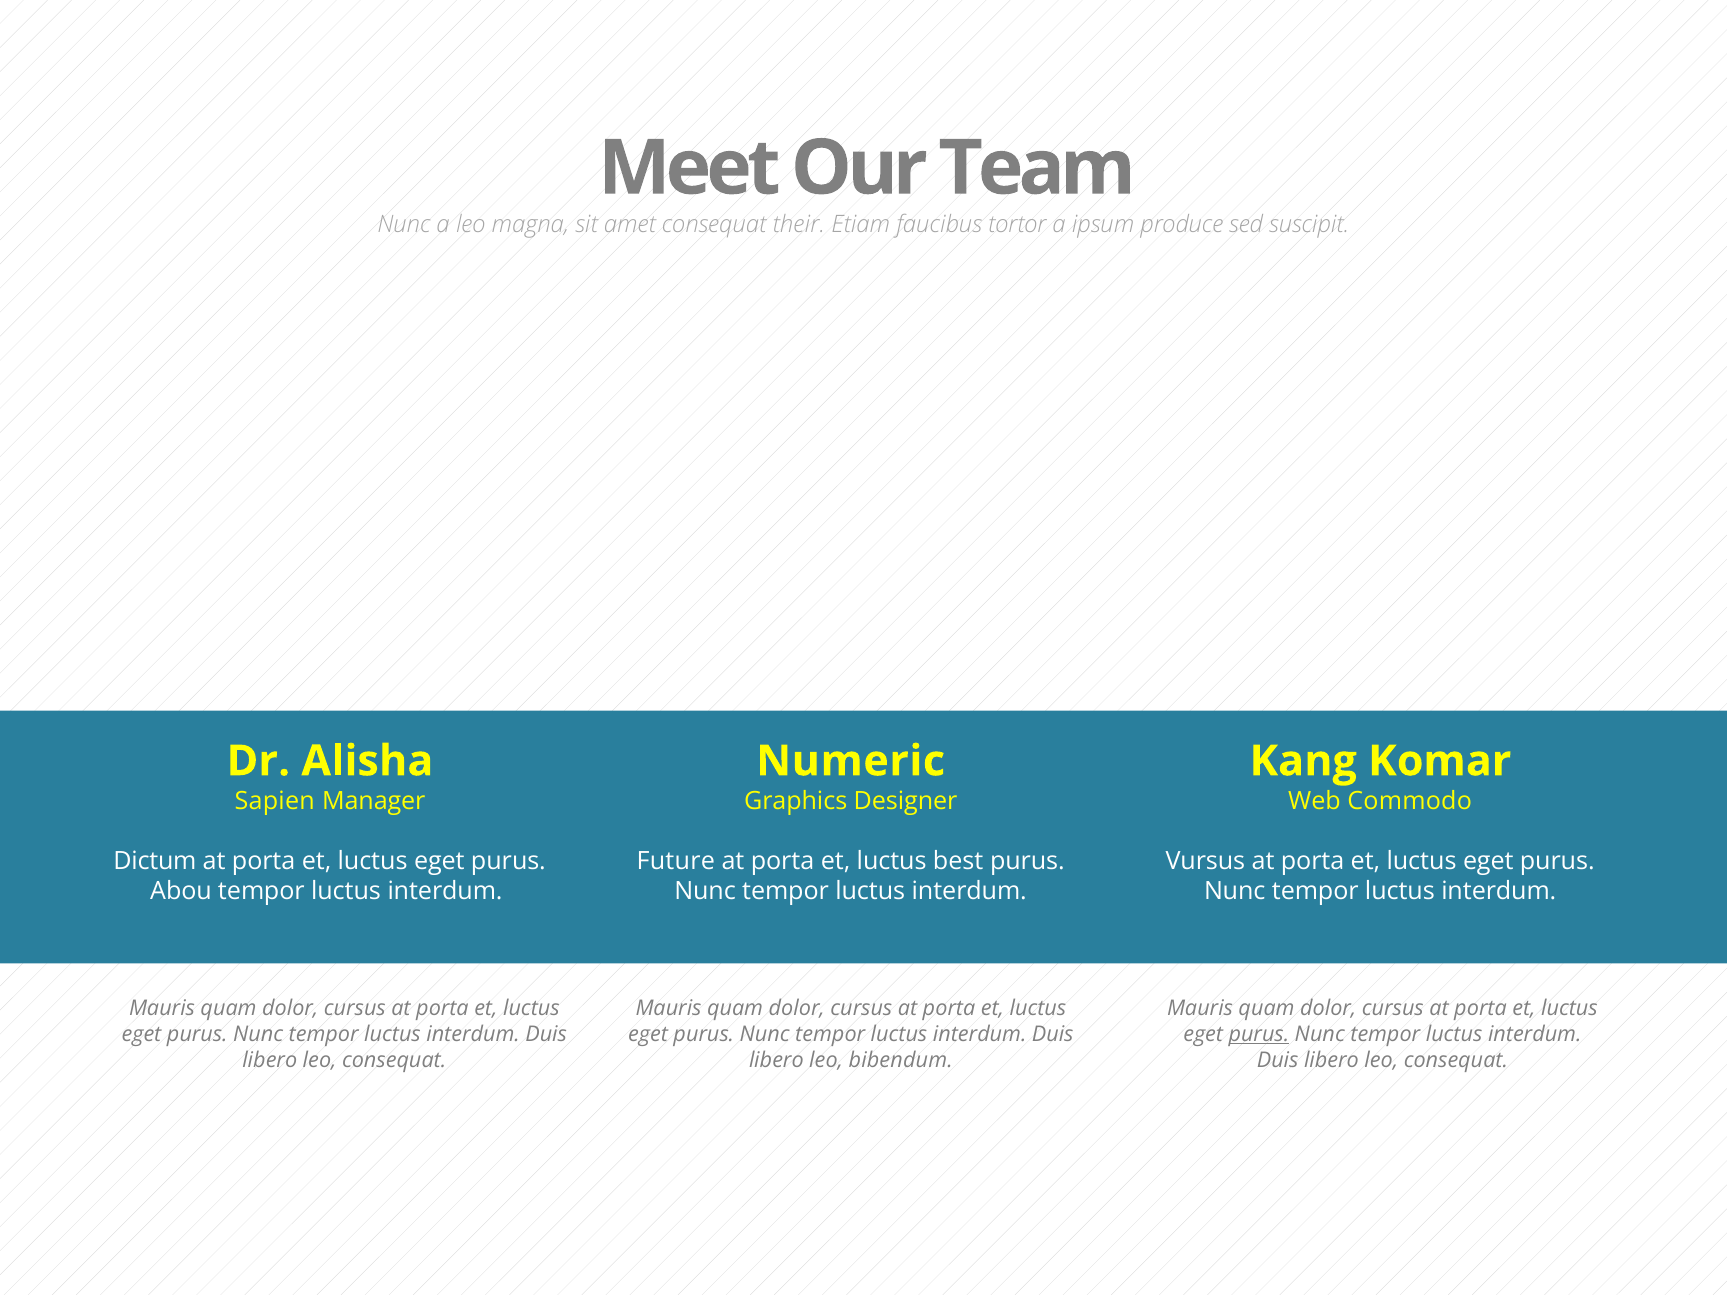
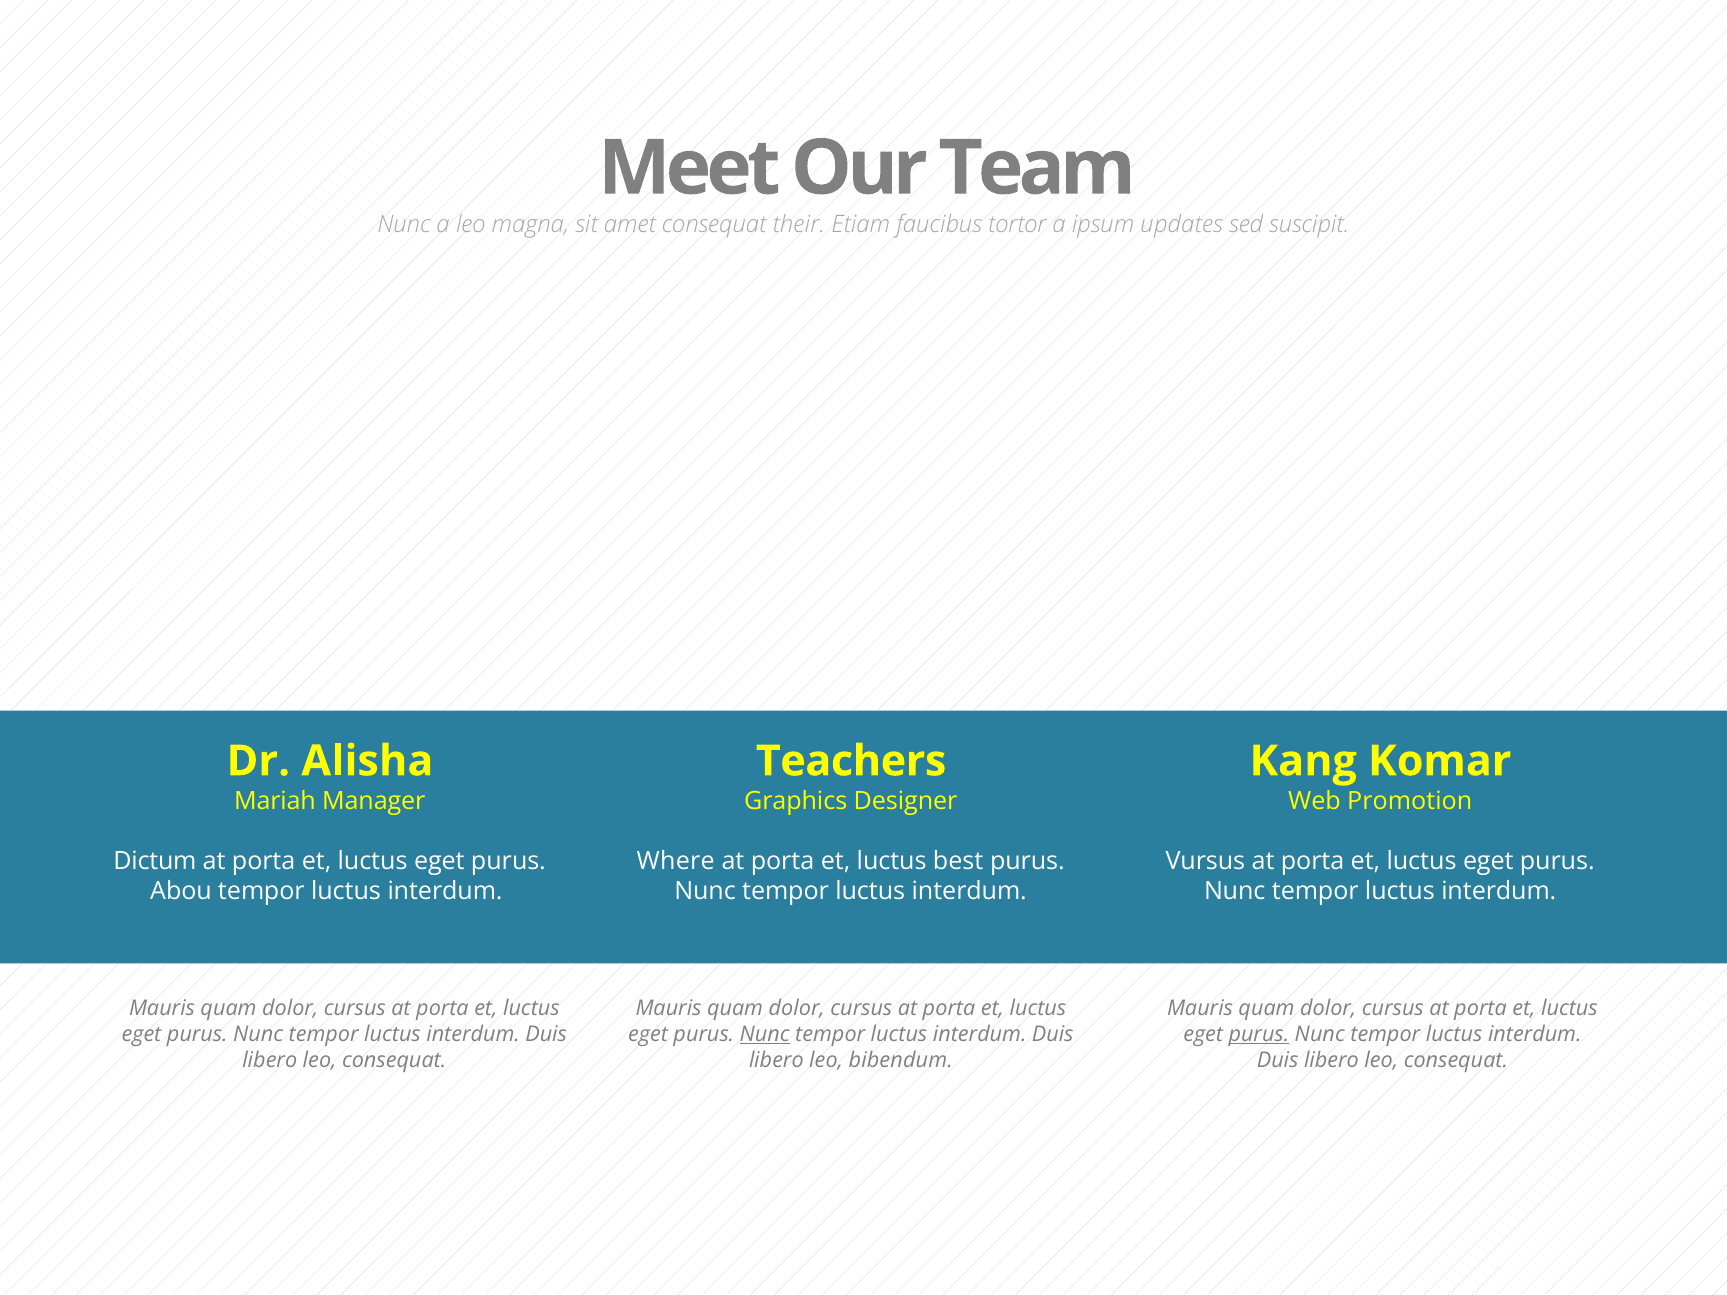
produce: produce -> updates (1182, 225)
Numeric: Numeric -> Teachers (851, 761)
Sapien: Sapien -> Mariah (275, 801)
Commodo: Commodo -> Promotion (1410, 801)
Future: Future -> Where (676, 861)
Nunc underline: none -> present (765, 1035)
